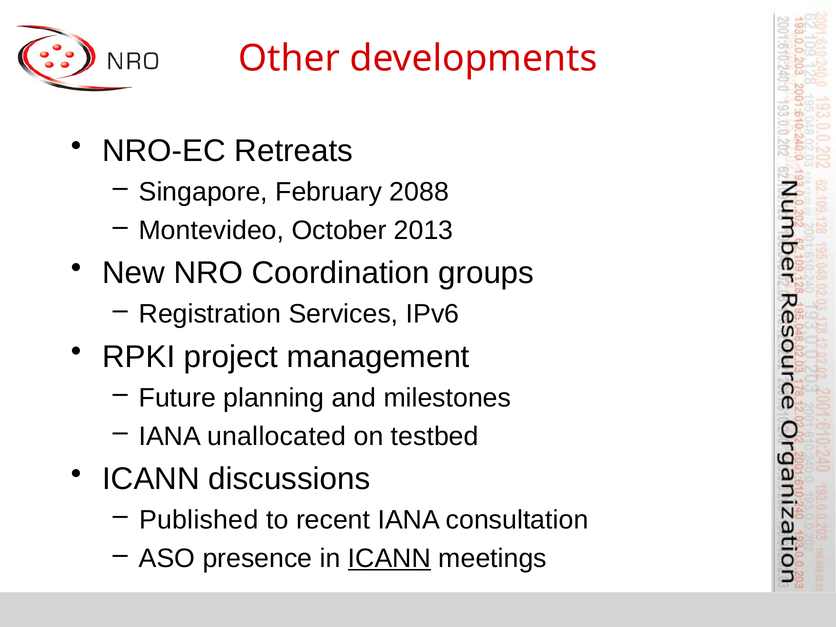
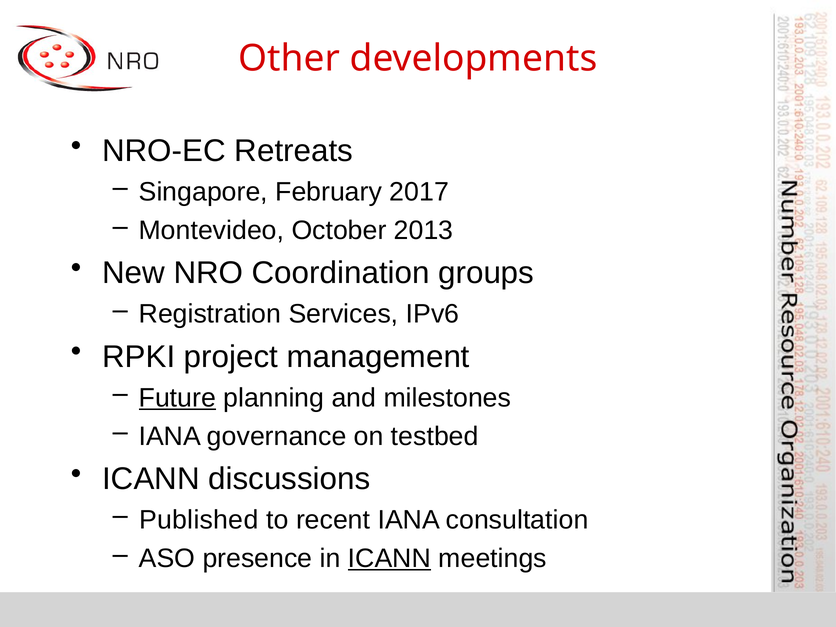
2088: 2088 -> 2017 (419, 192)
Future underline: none -> present (177, 398)
unallocated: unallocated -> governance (277, 436)
